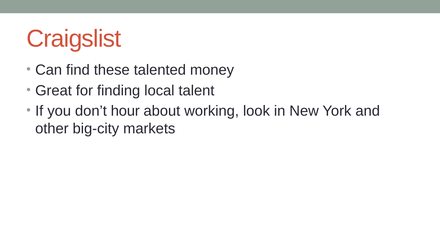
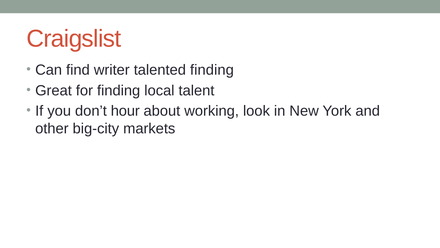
these: these -> writer (112, 70)
talented money: money -> finding (212, 70)
